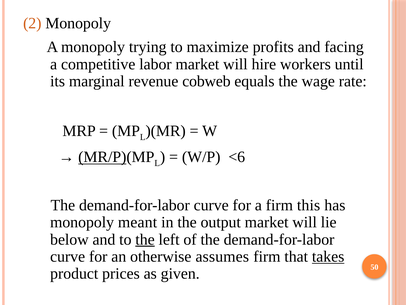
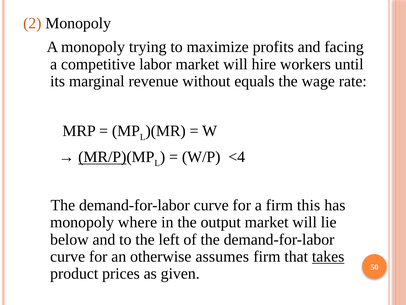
cobweb: cobweb -> without (206, 81)
<6: <6 -> <4 (237, 157)
meant: meant -> where (138, 222)
the underline: present -> none (145, 239)
